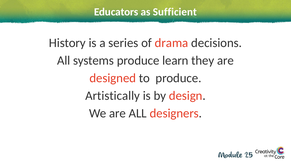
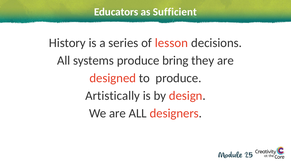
drama: drama -> lesson (171, 43)
learn: learn -> bring (175, 60)
